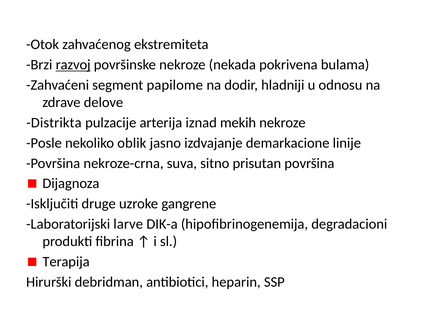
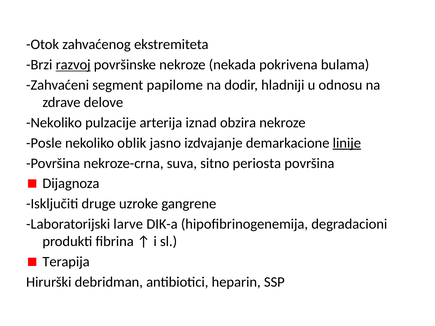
Distrikta: Distrikta -> Nekoliko (54, 123)
mekih: mekih -> obzira (238, 123)
linije underline: none -> present (347, 143)
prisutan: prisutan -> periosta (257, 163)
